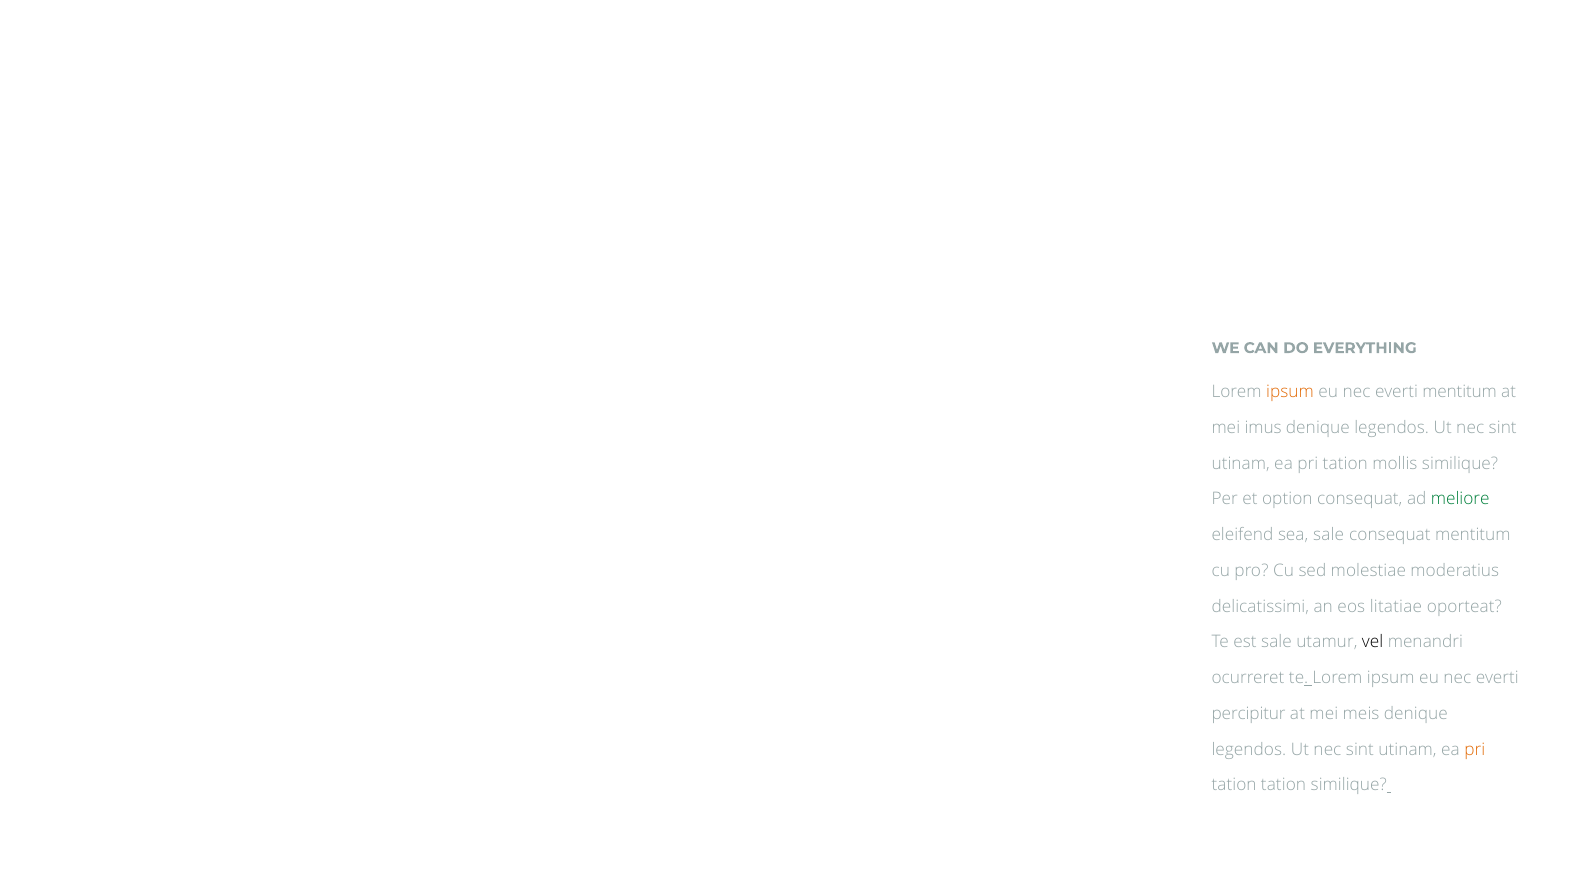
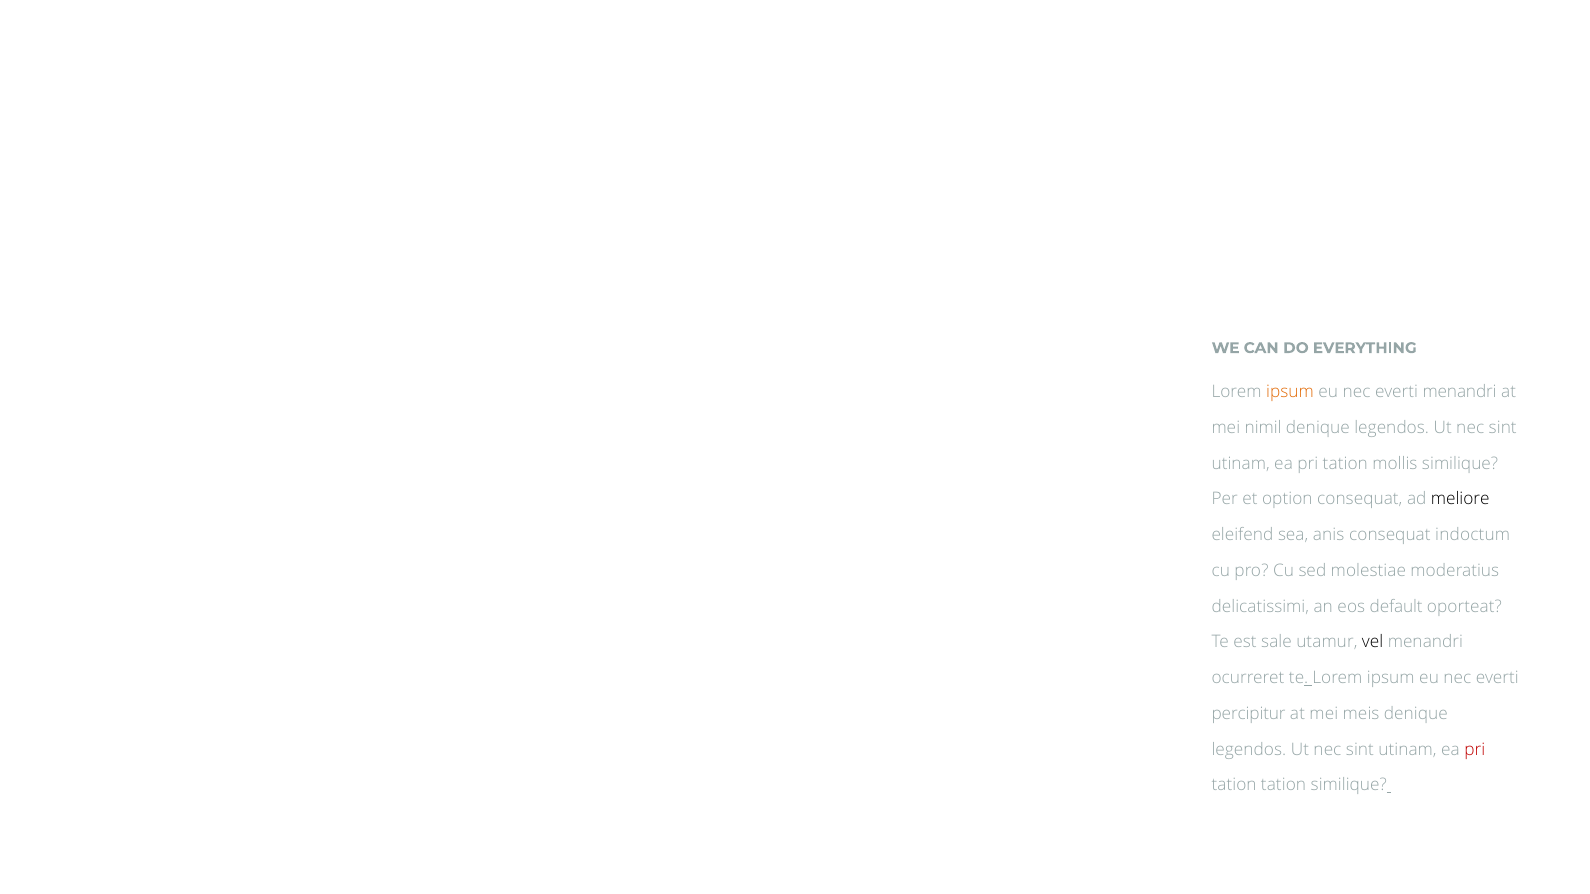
everti mentitum: mentitum -> menandri (1460, 392)
imus: imus -> nimil (1263, 428)
meliore colour: green -> black (1460, 499)
sea sale: sale -> anis (1329, 535)
consequat mentitum: mentitum -> indoctum (1473, 535)
litatiae: litatiae -> default (1396, 607)
pri colour: orange -> red (1475, 750)
